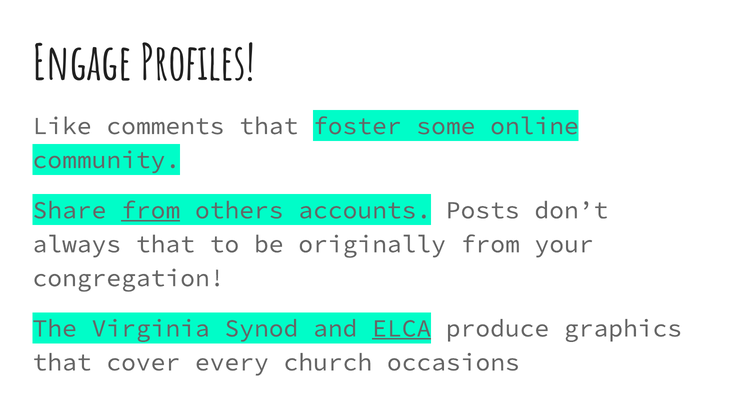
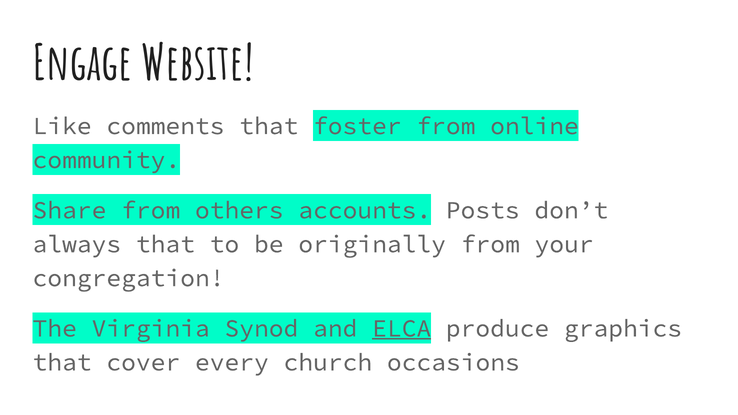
Profiles: Profiles -> Website (198, 64)
foster some: some -> from (446, 126)
from underline: present -> none (151, 210)
